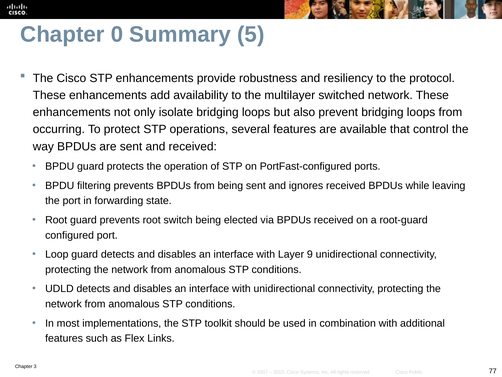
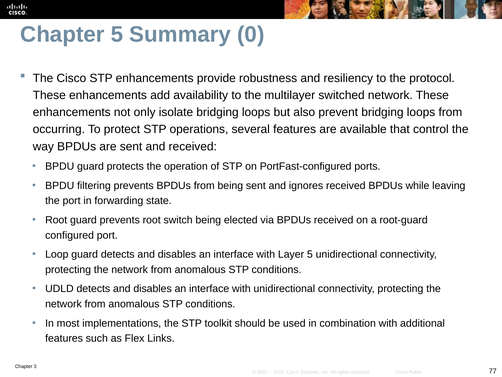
Chapter 0: 0 -> 5 (117, 34)
5: 5 -> 0 (251, 34)
Layer 9: 9 -> 5 (310, 254)
